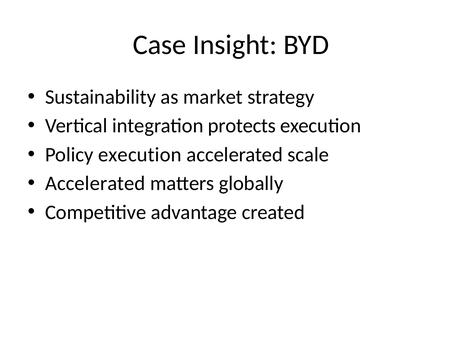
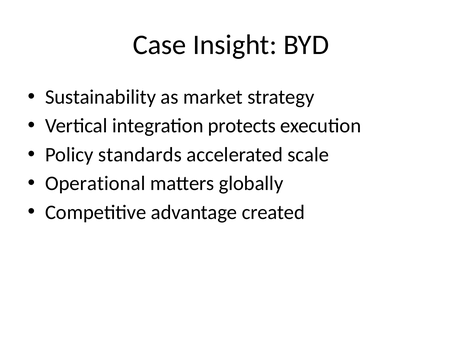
Policy execution: execution -> standards (140, 154)
Accelerated: Accelerated -> Operational (95, 183)
